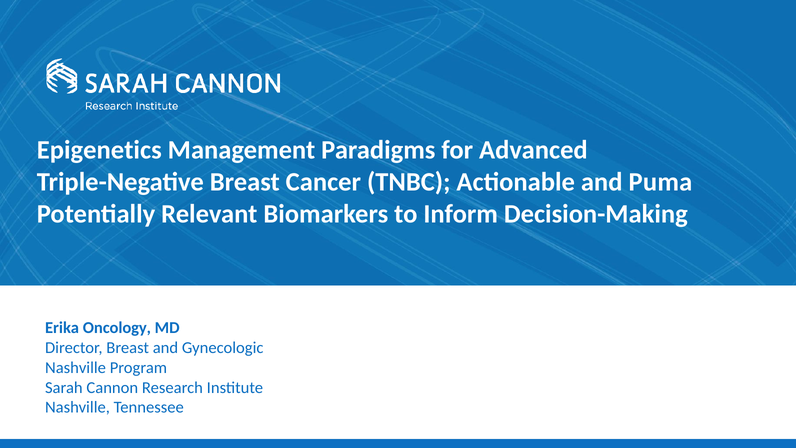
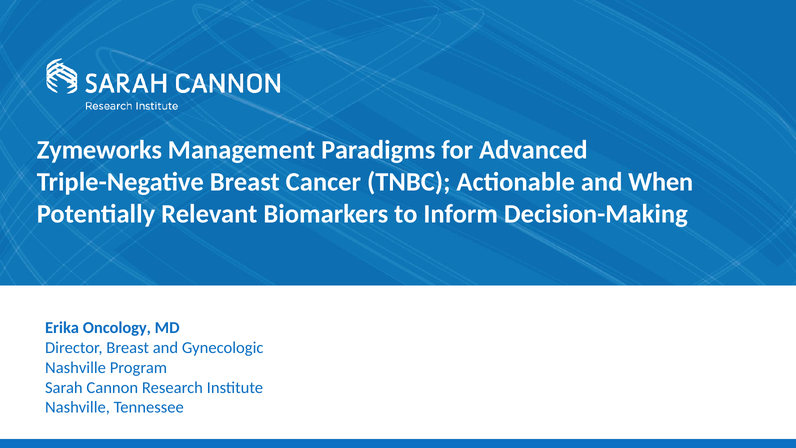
Epigenetics: Epigenetics -> Zymeworks (99, 150)
Puma: Puma -> When (661, 182)
